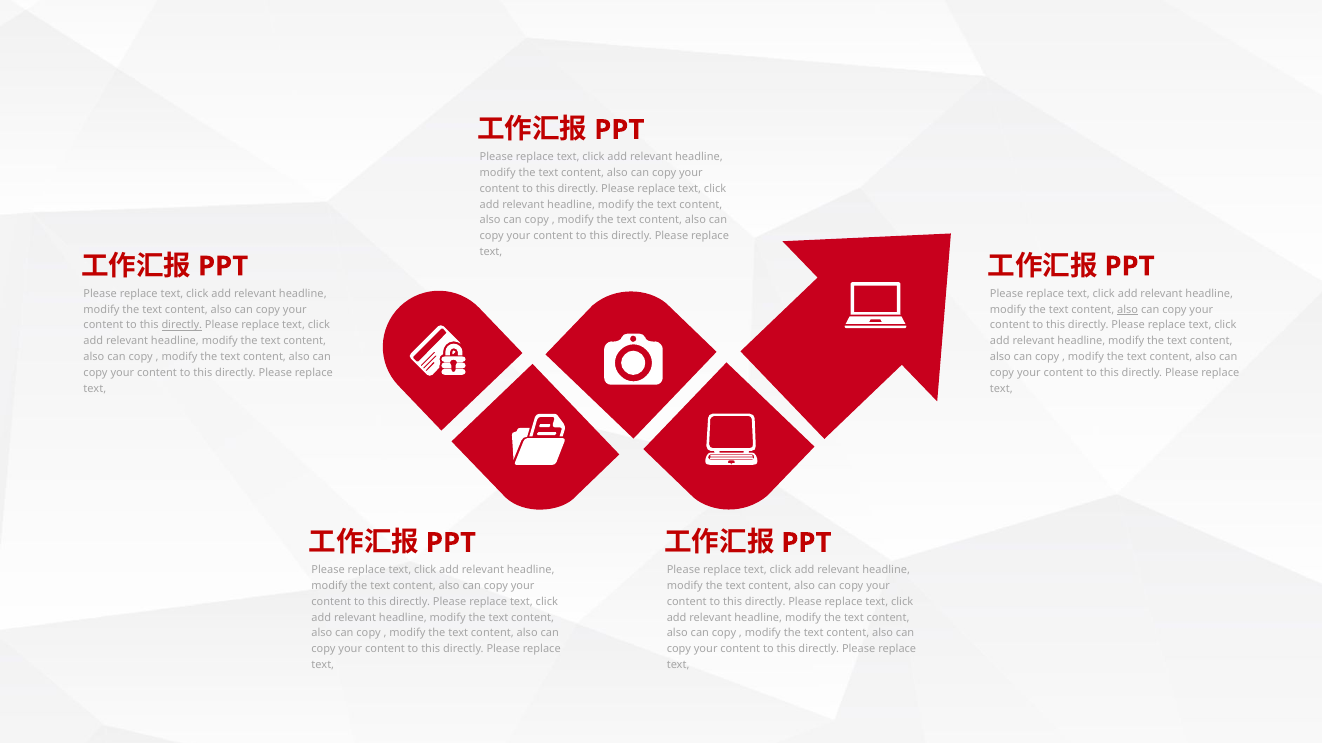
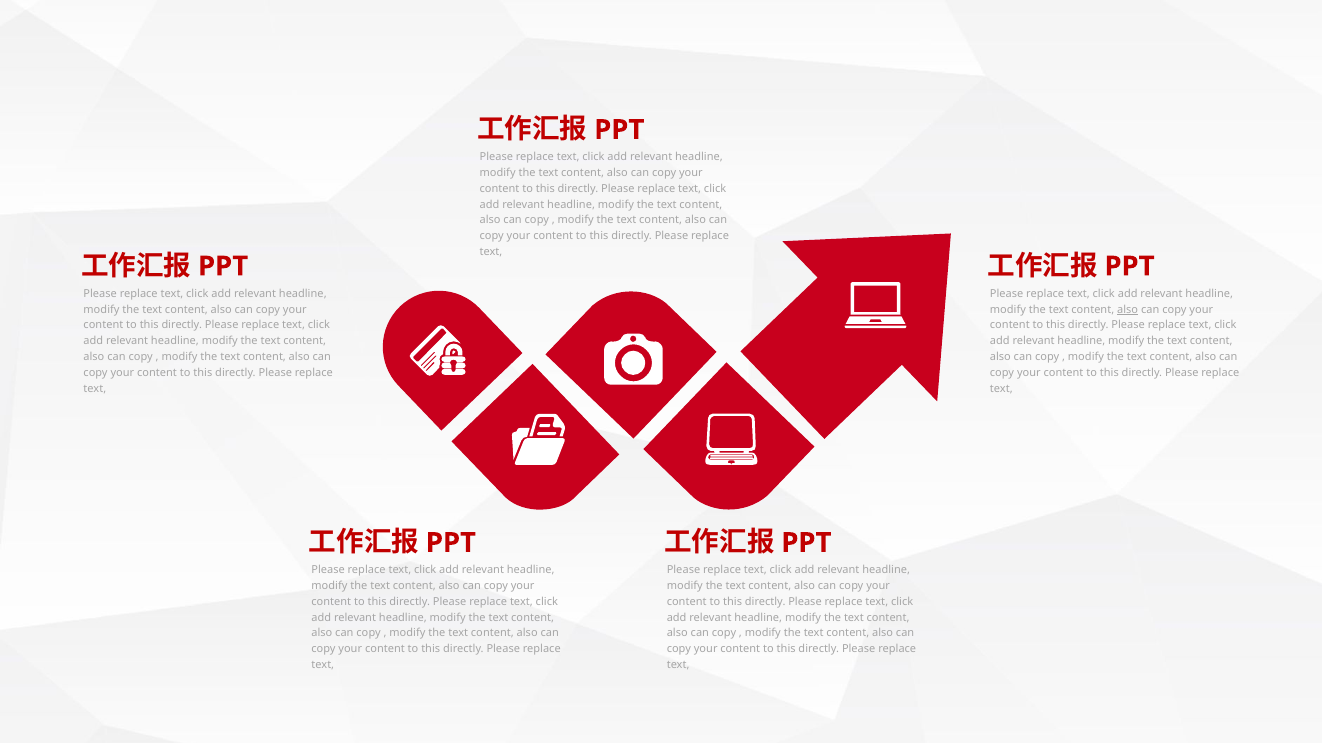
directly underline: present -> none (182, 326)
